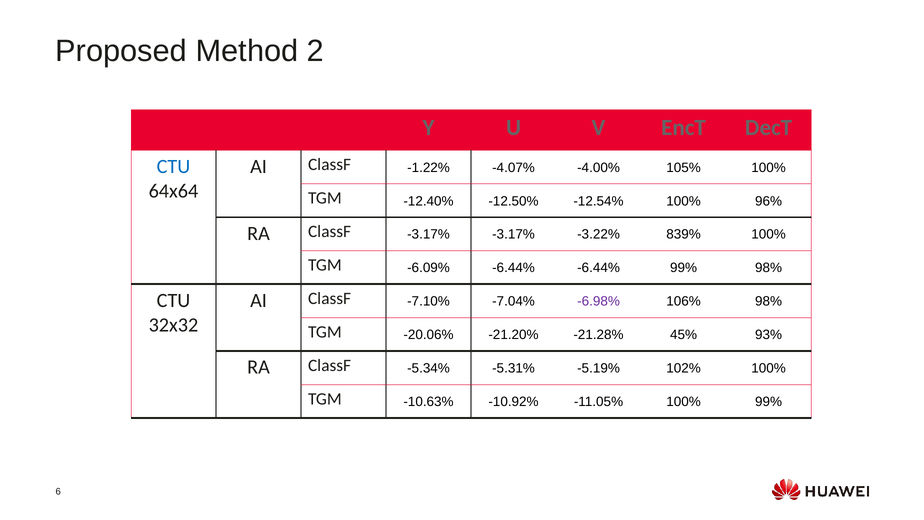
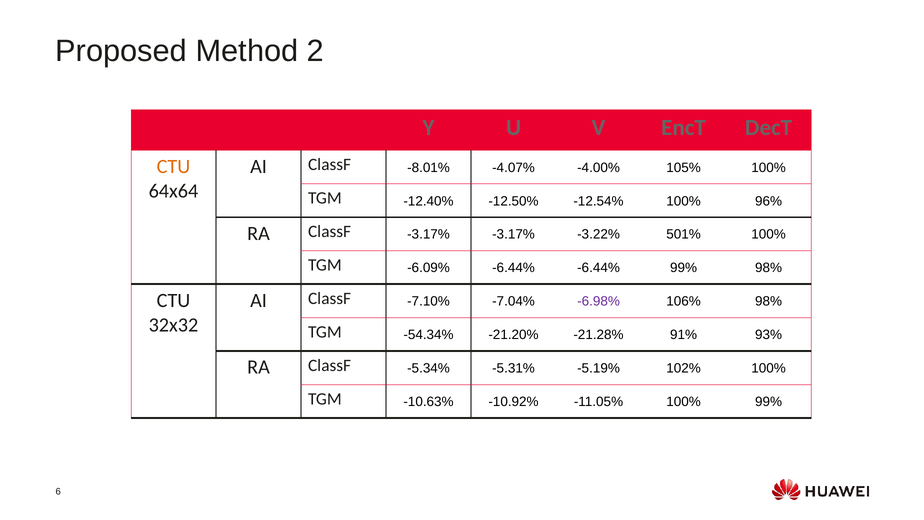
CTU colour: blue -> orange (174, 166)
-1.22%: -1.22% -> -8.01% (429, 167)
839%: 839% -> 501% (684, 234)
-20.06%: -20.06% -> -54.34% (428, 335)
45%: 45% -> 91% (684, 335)
